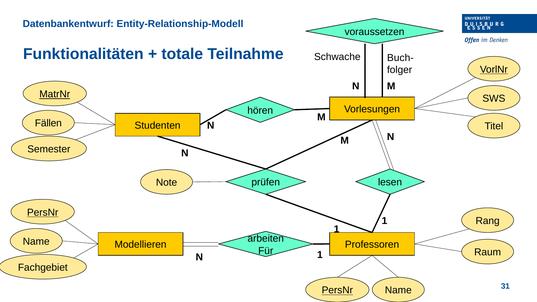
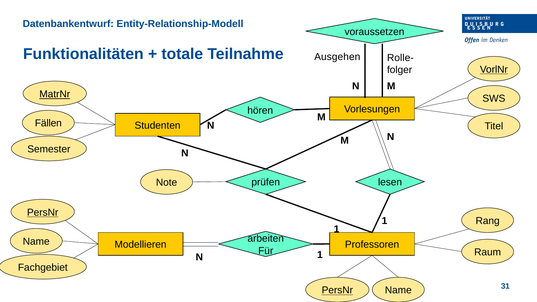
Schwache: Schwache -> Ausgehen (337, 57)
Buch-: Buch- -> Rolle- (400, 58)
